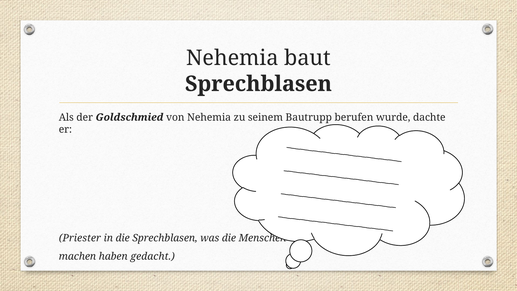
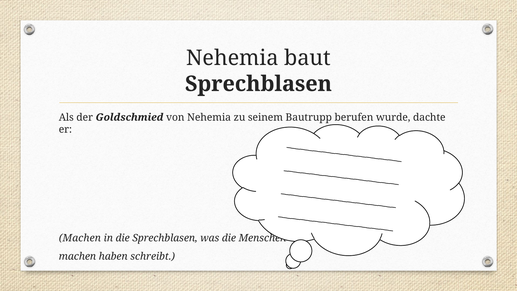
Priester: Priester -> Machen (80, 238)
gedacht: gedacht -> schreibt (153, 256)
